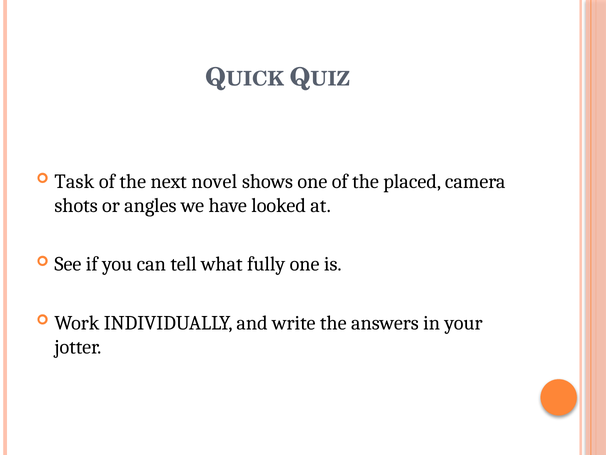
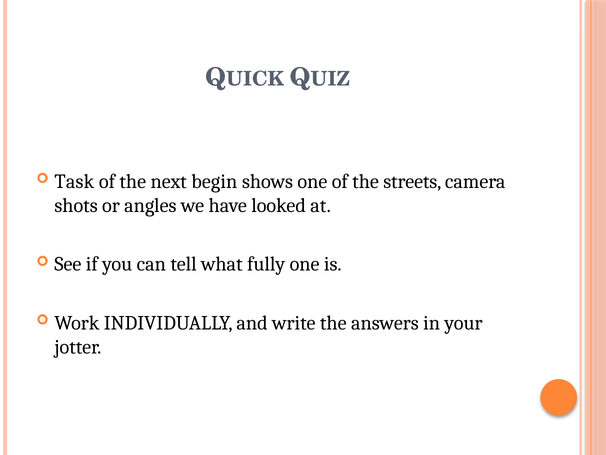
novel: novel -> begin (214, 181)
placed: placed -> streets (412, 181)
